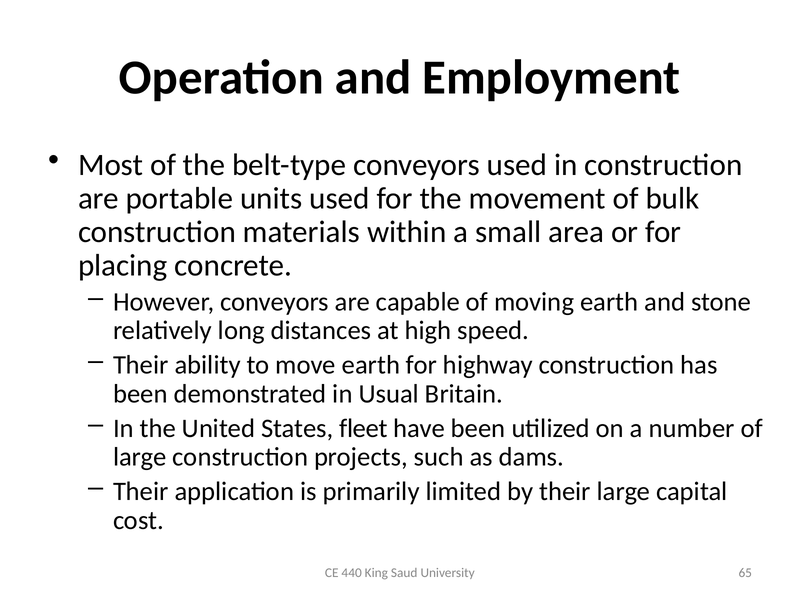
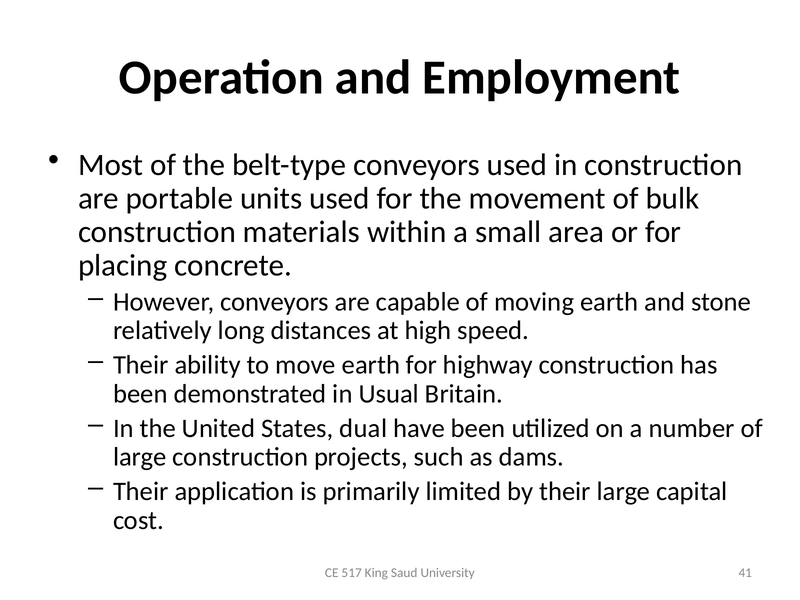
fleet: fleet -> dual (363, 428)
440: 440 -> 517 (352, 573)
65: 65 -> 41 (745, 573)
